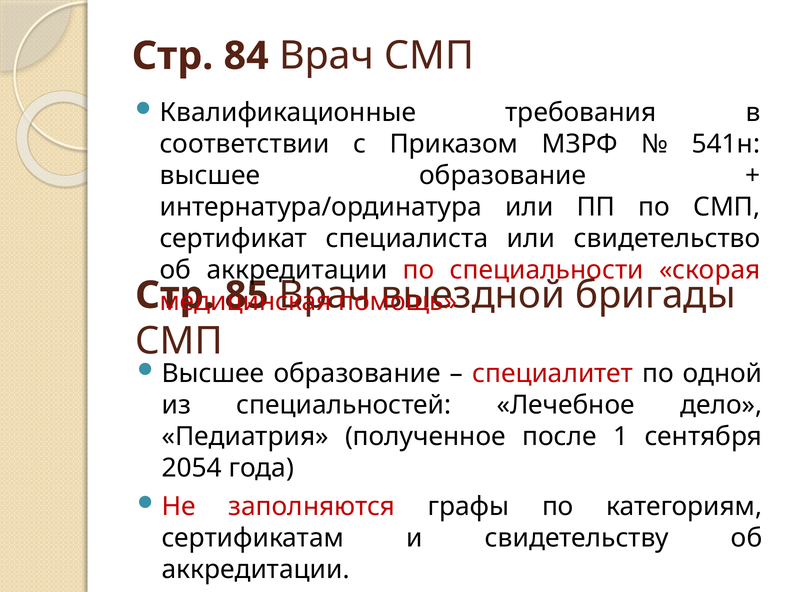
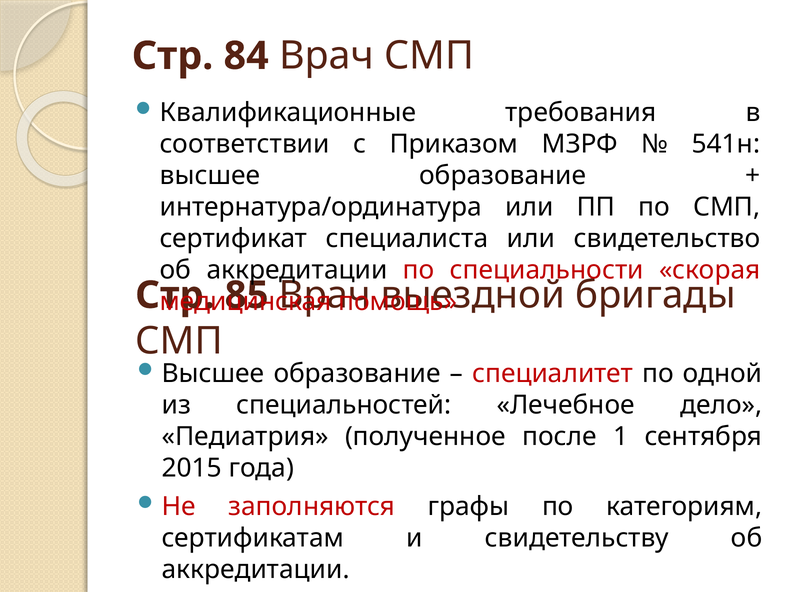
2054: 2054 -> 2015 (192, 469)
